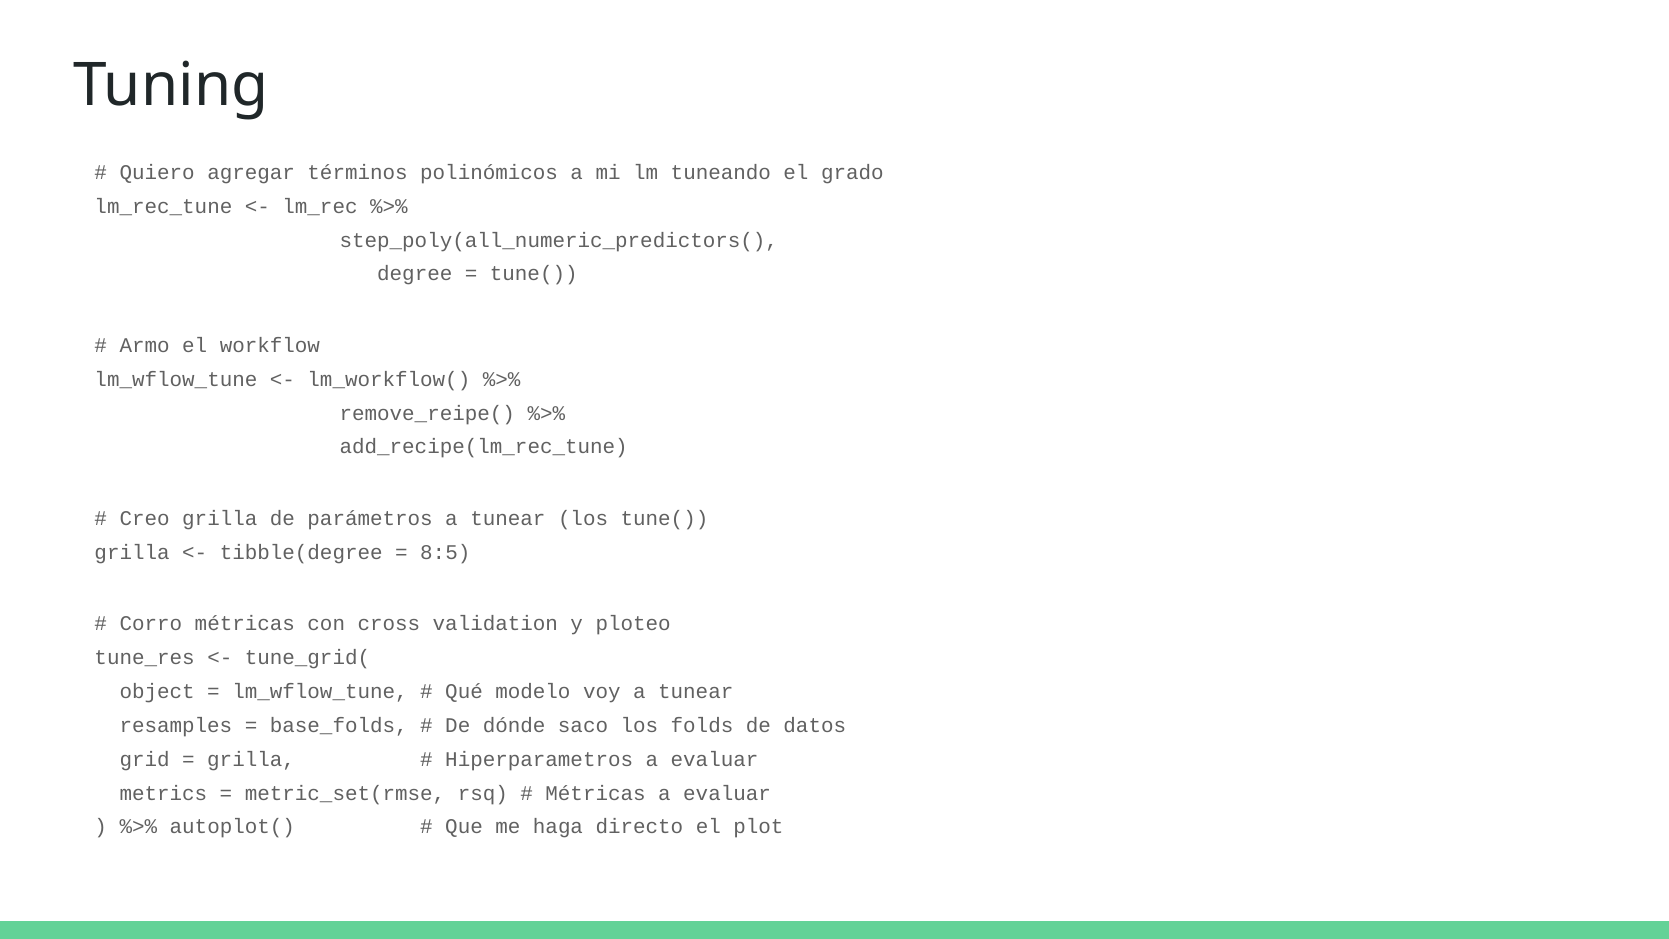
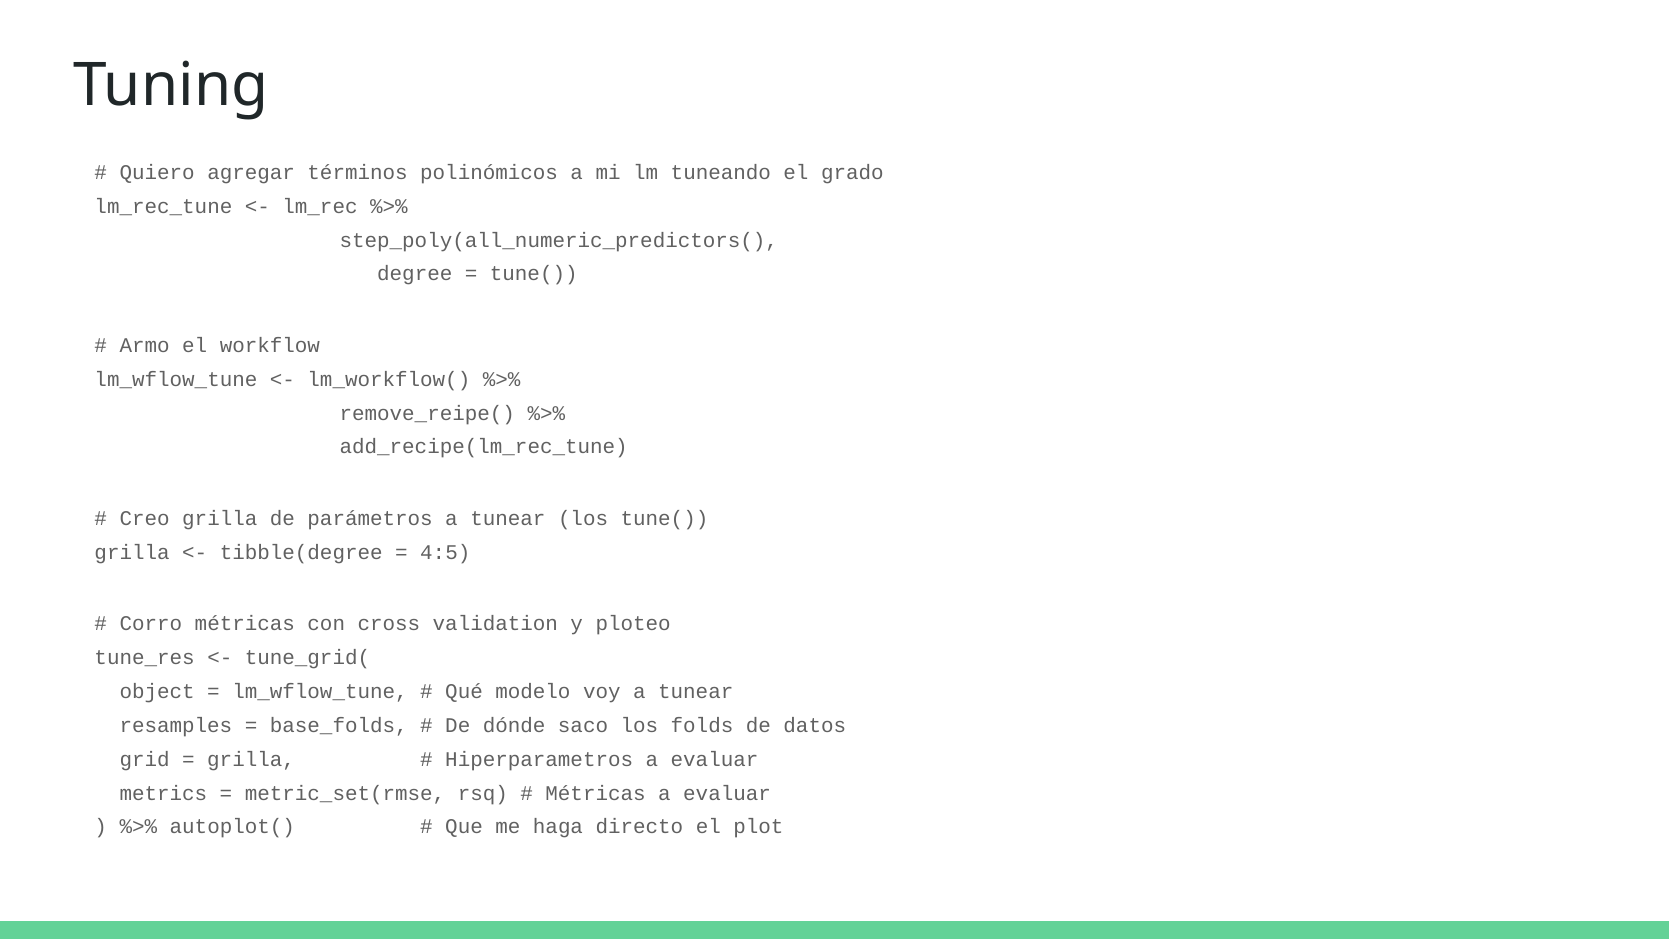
8:5: 8:5 -> 4:5 (445, 552)
